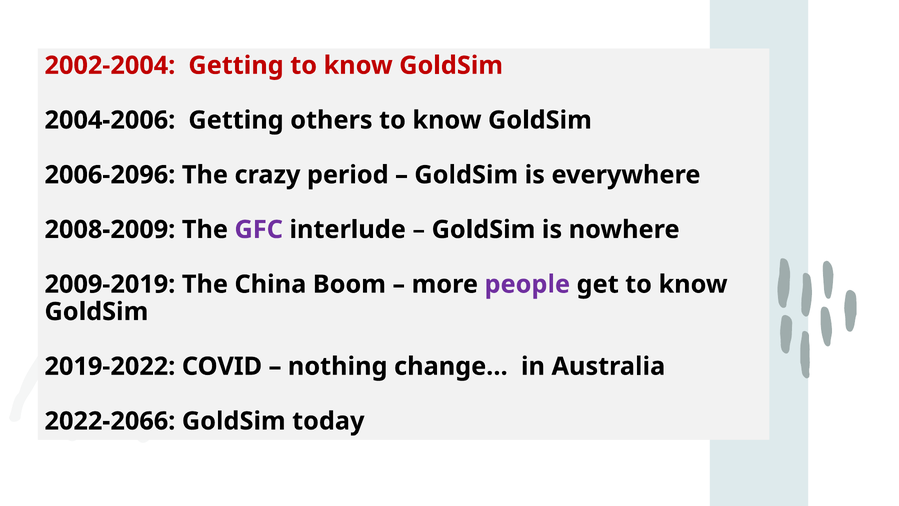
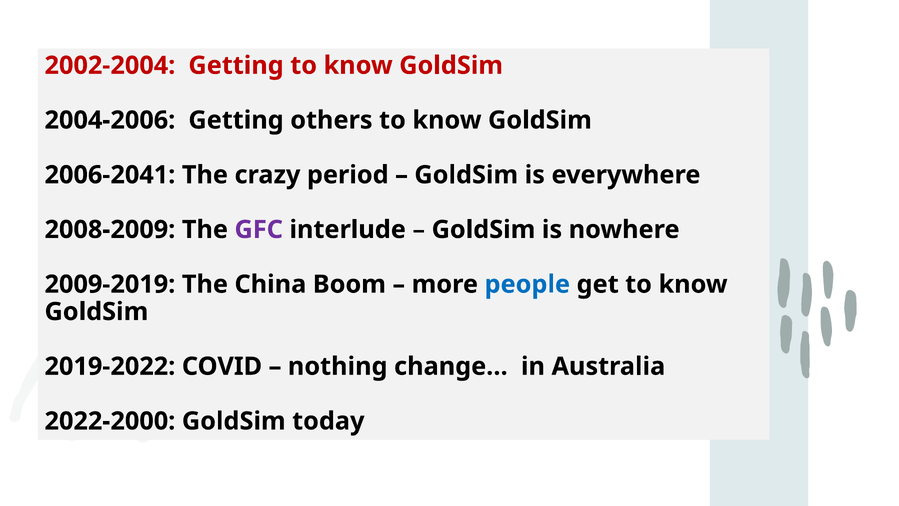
2006-2096: 2006-2096 -> 2006-2041 (110, 175)
people colour: purple -> blue (527, 284)
2022-2066: 2022-2066 -> 2022-2000 (110, 421)
